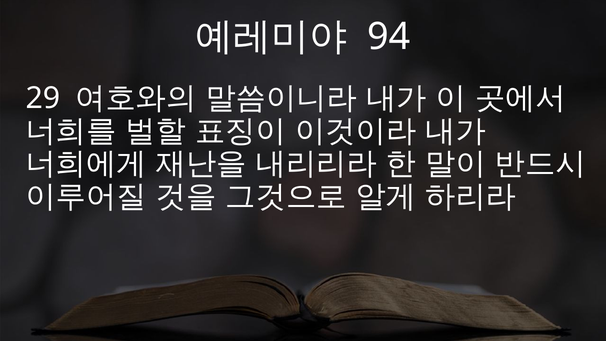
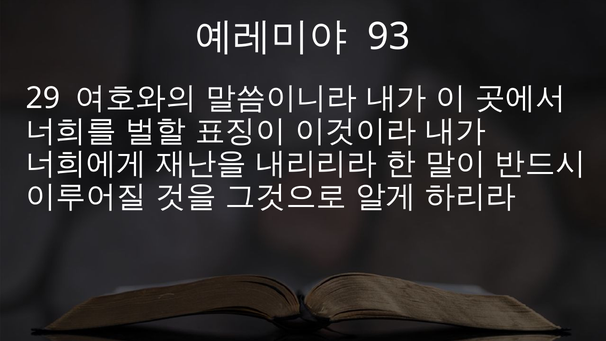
94: 94 -> 93 (389, 36)
